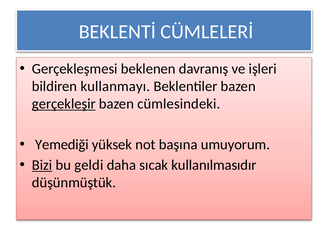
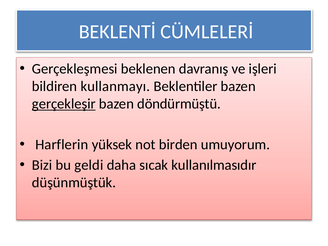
cümlesindeki: cümlesindeki -> döndürmüştü (179, 104)
Yemediği: Yemediği -> Harflerin (62, 145)
başına: başına -> birden (178, 145)
Bizi underline: present -> none (42, 165)
